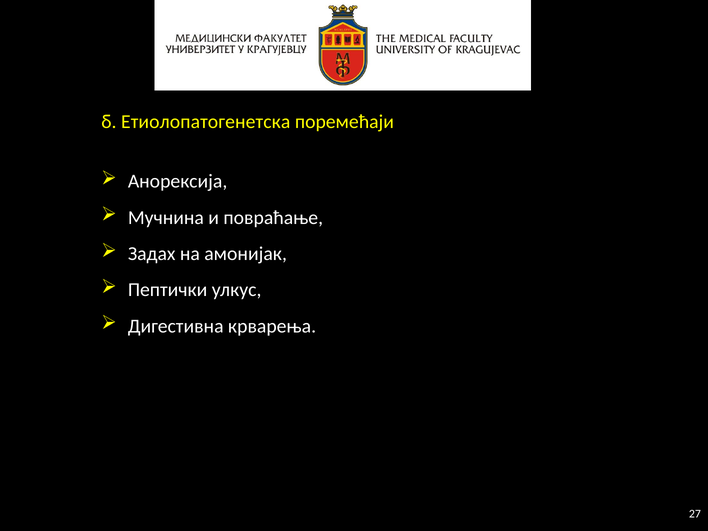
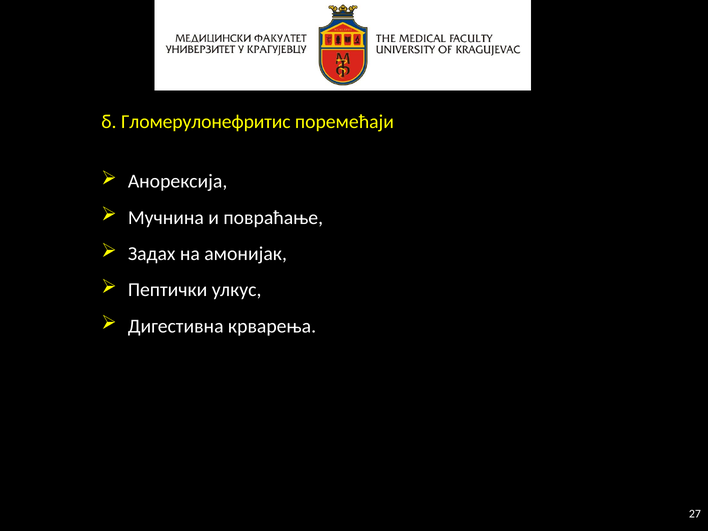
Етиолопатогенетска: Етиолопатогенетска -> Гломерулонефритис (206, 122)
